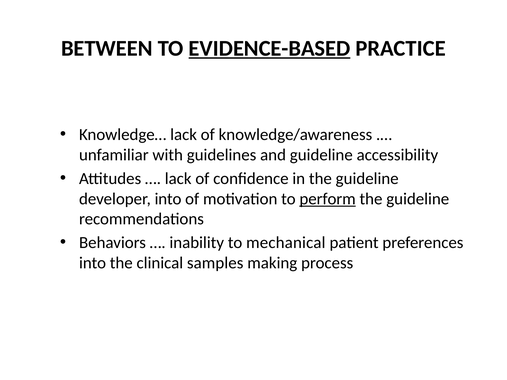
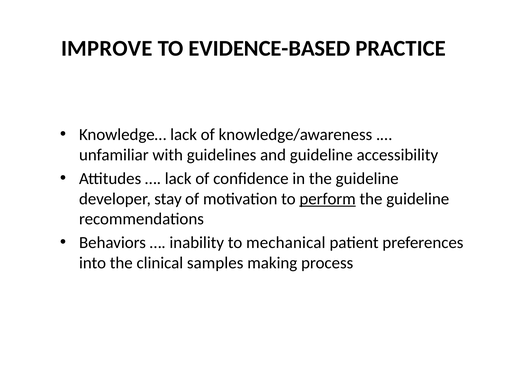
BETWEEN: BETWEEN -> IMPROVE (107, 48)
EVIDENCE-BASED underline: present -> none (270, 48)
developer into: into -> stay (168, 199)
